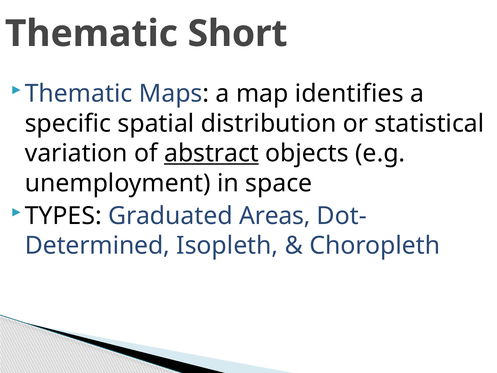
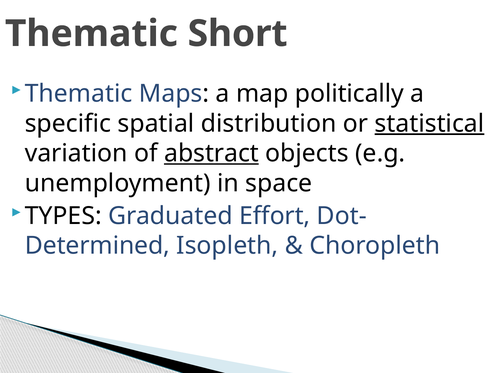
identifies: identifies -> politically (349, 94)
statistical underline: none -> present (429, 123)
Areas: Areas -> Effort (275, 216)
